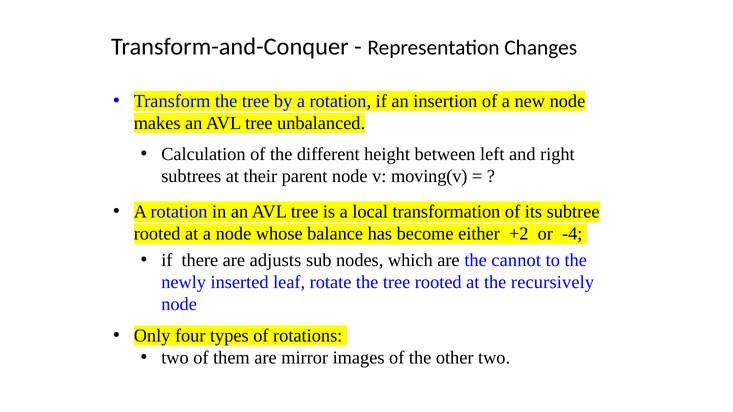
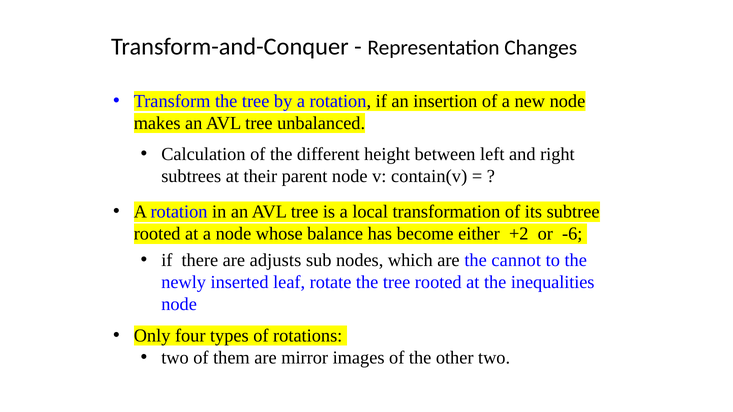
moving(v: moving(v -> contain(v (429, 176)
-4: -4 -> -6 (572, 234)
recursively: recursively -> inequalities (553, 283)
